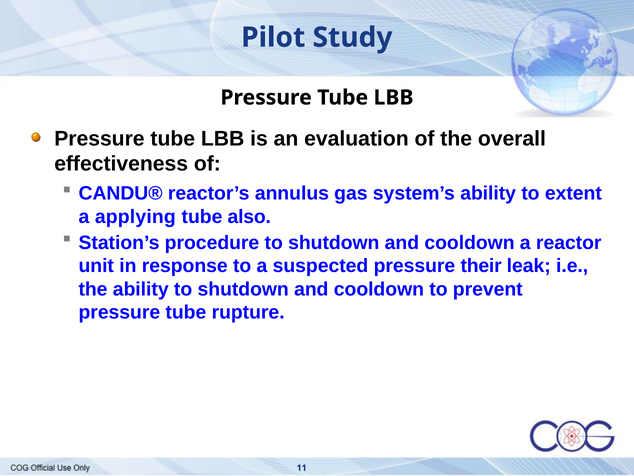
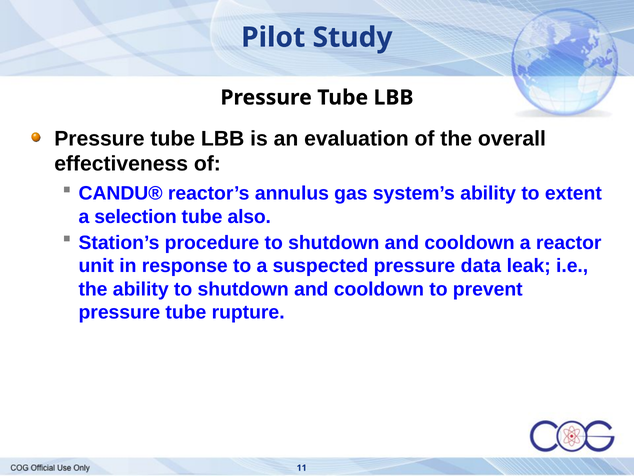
applying: applying -> selection (136, 217)
their: their -> data (481, 266)
